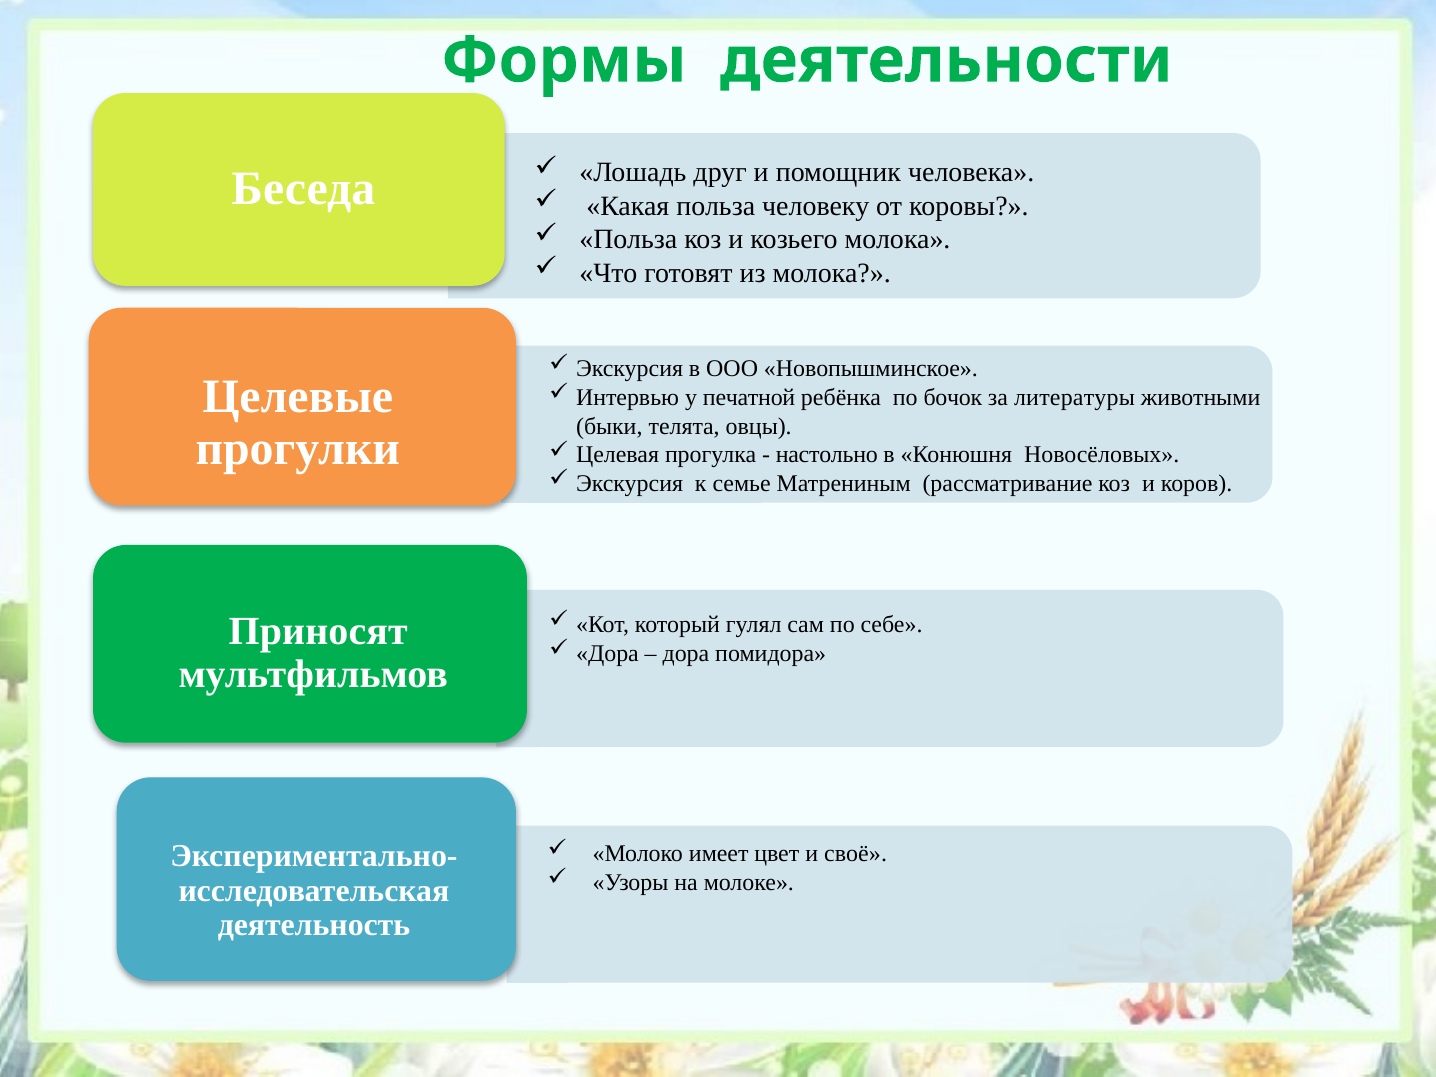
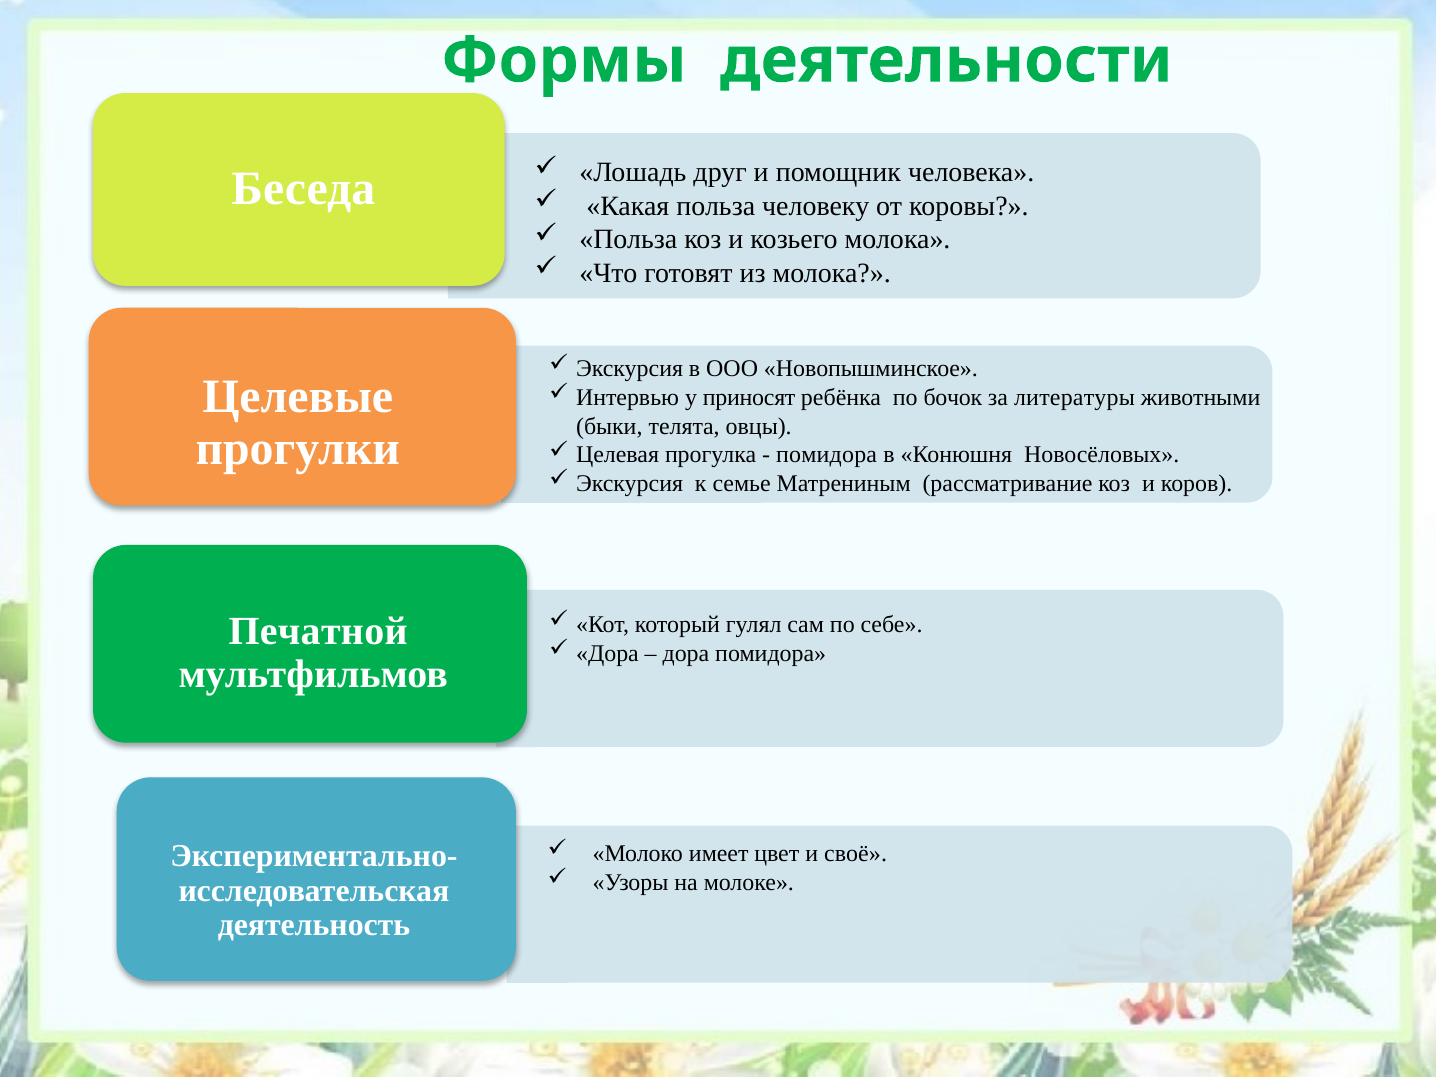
печатной: печатной -> приносят (749, 398)
настольно: настольно -> помидора (827, 455)
Приносят: Приносят -> Печатной (318, 632)
